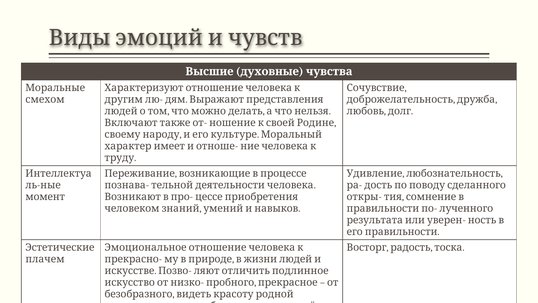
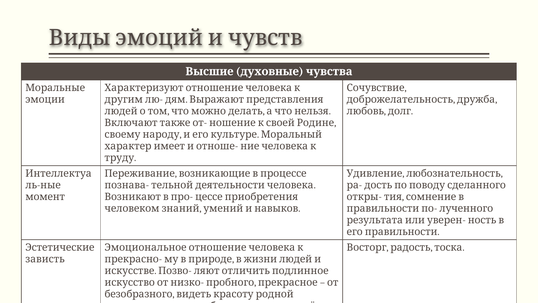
смехом: смехом -> эмоции (45, 99)
плачем: плачем -> зависть (45, 259)
